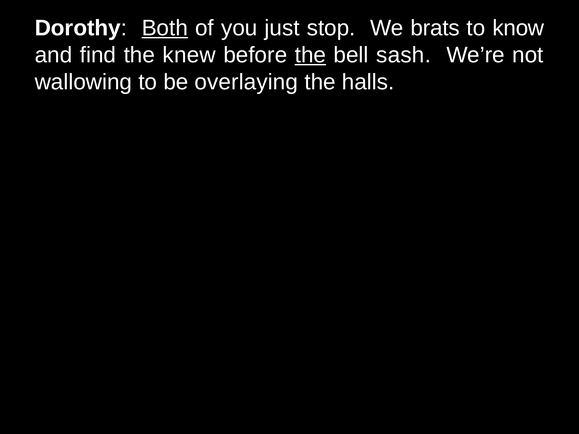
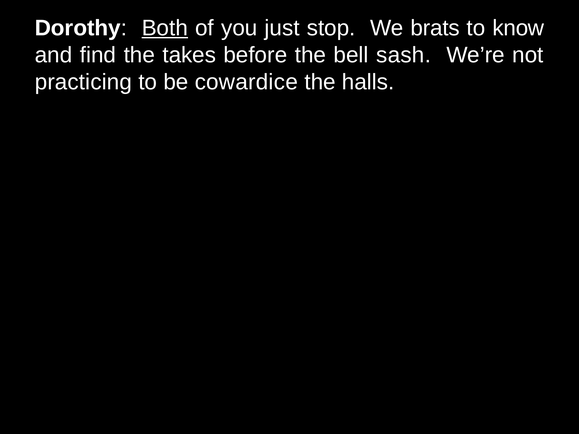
knew: knew -> takes (189, 55)
the underline: present -> none (310, 55)
wallowing: wallowing -> practicing (83, 82)
overlaying: overlaying -> cowardice (246, 82)
